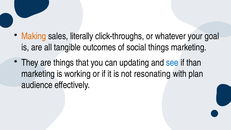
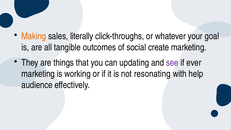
social things: things -> create (159, 47)
see colour: blue -> purple (172, 63)
than: than -> ever (194, 63)
plan: plan -> help (196, 74)
